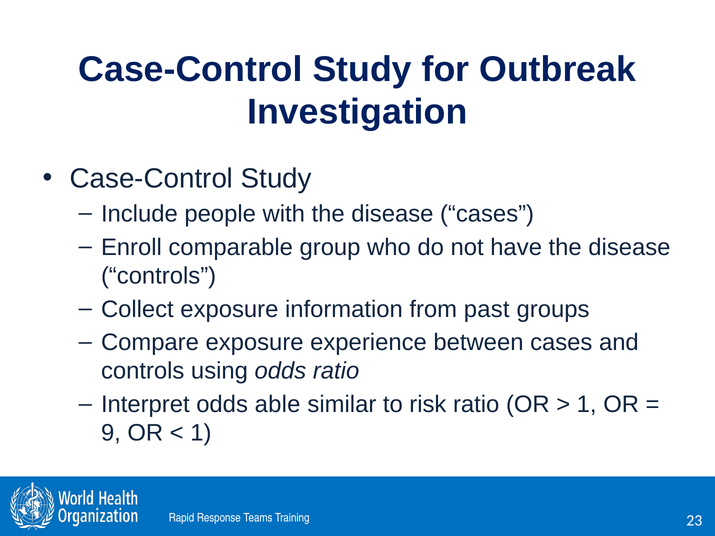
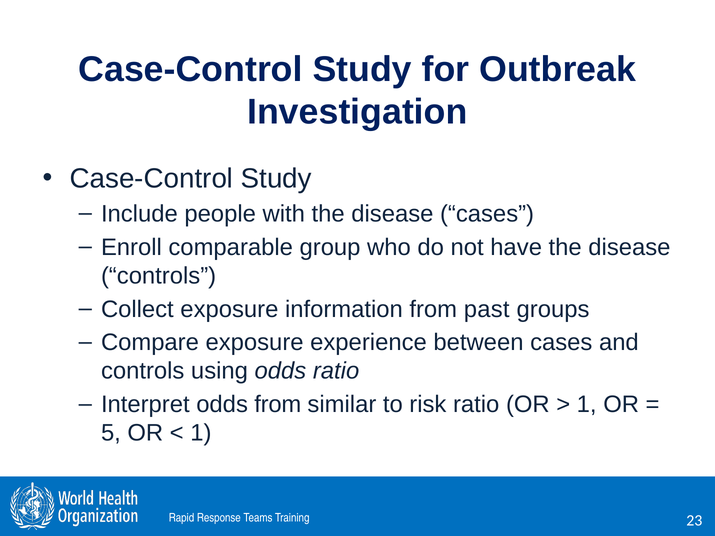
odds able: able -> from (278, 405)
9: 9 -> 5 (111, 433)
